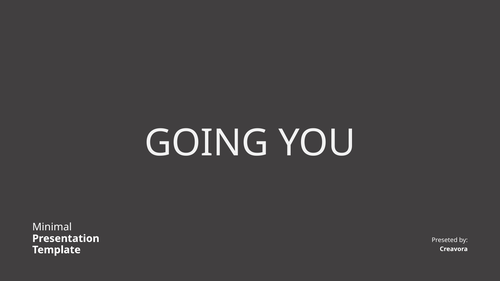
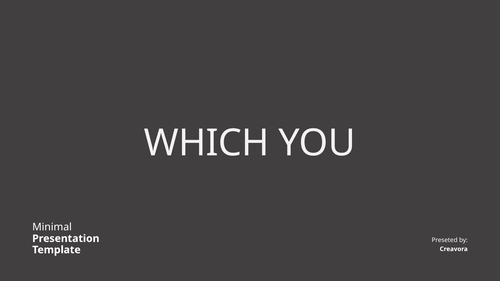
GOING: GOING -> WHICH (207, 143)
